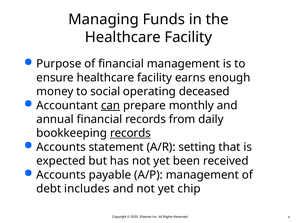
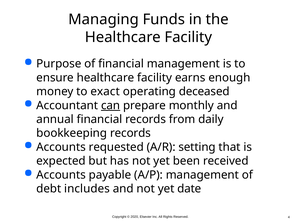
social: social -> exact (105, 91)
records underline: present -> none (130, 133)
statement: statement -> requested (116, 147)
chip: chip -> date (189, 188)
